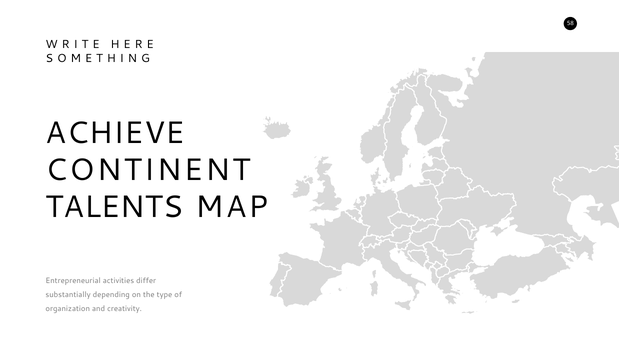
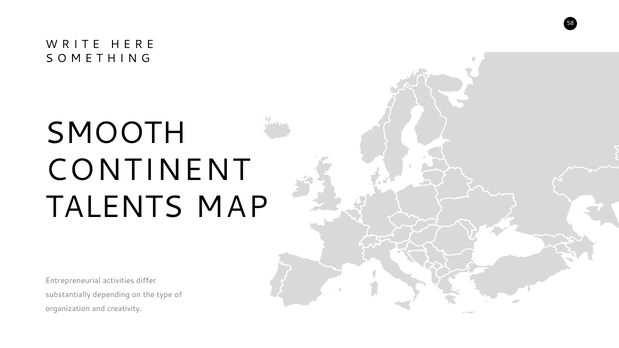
ACHIEVE: ACHIEVE -> SMOOTH (115, 133)
